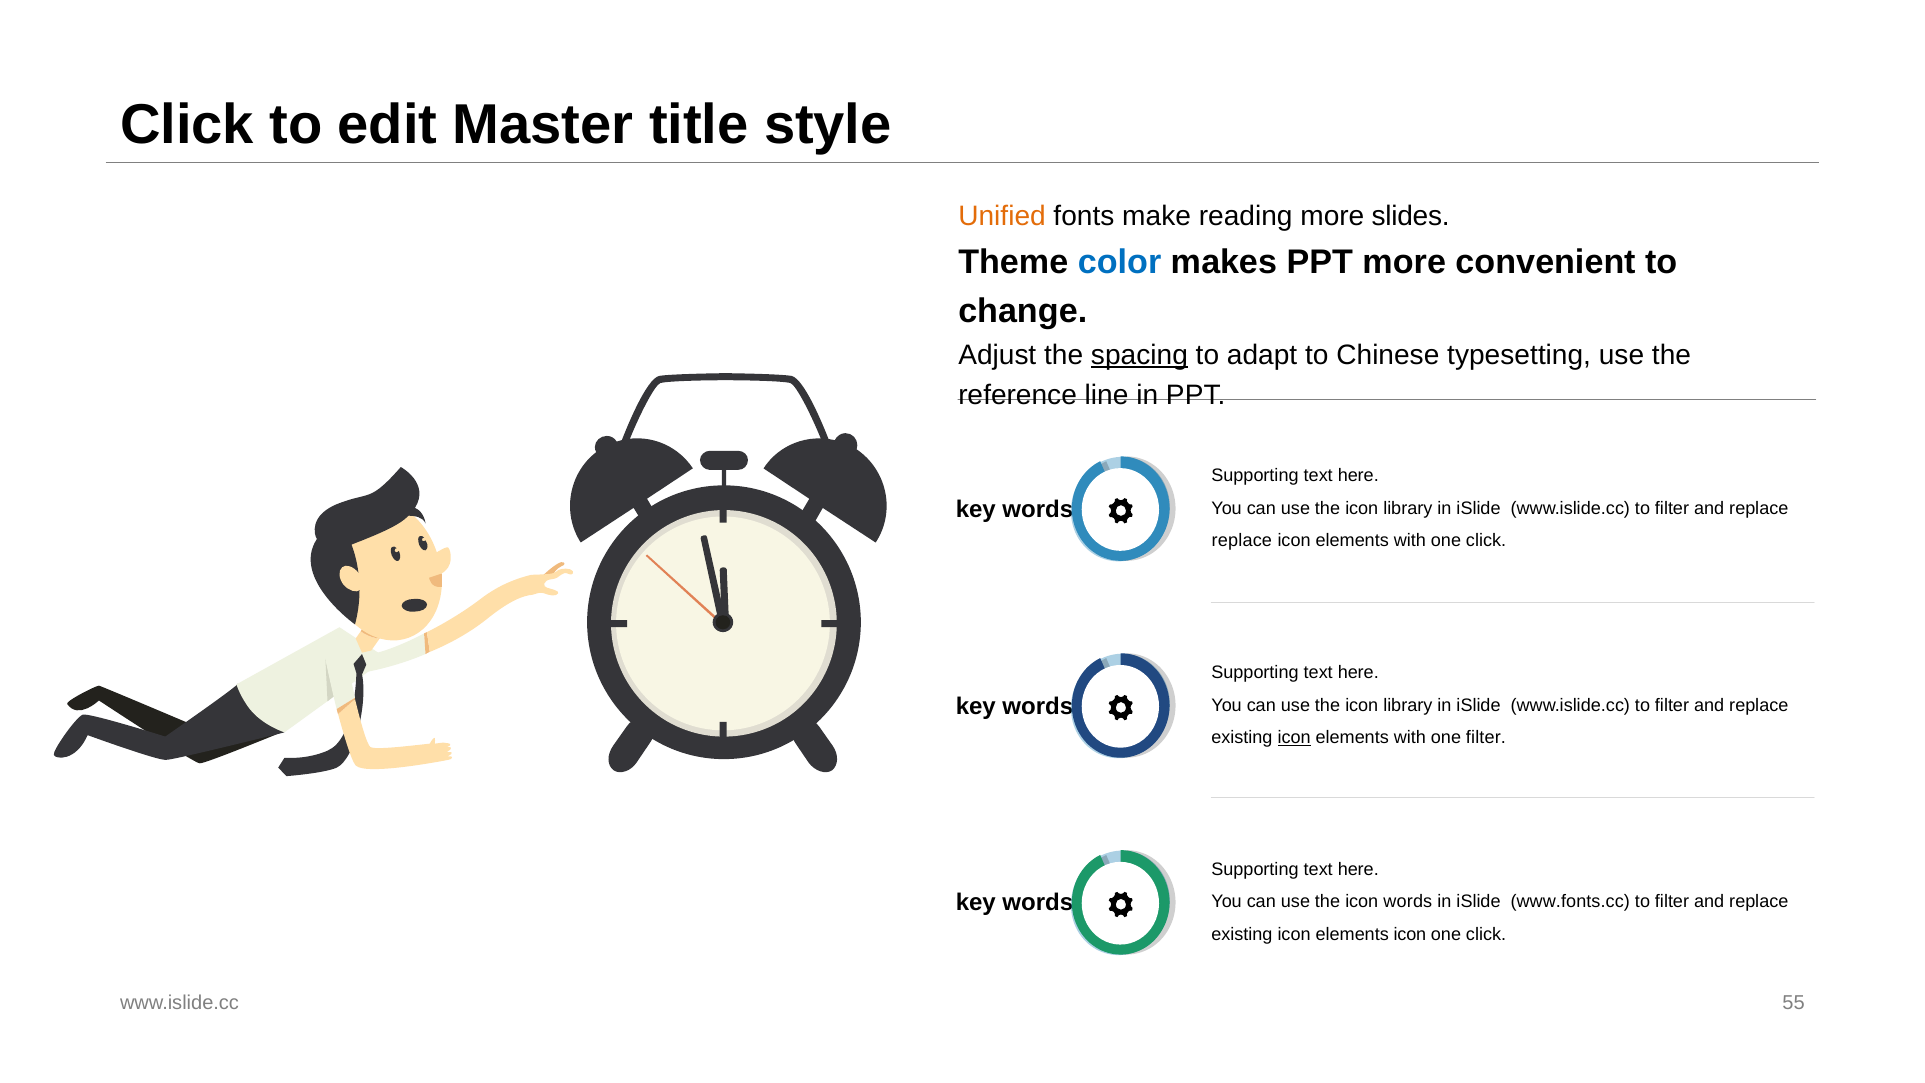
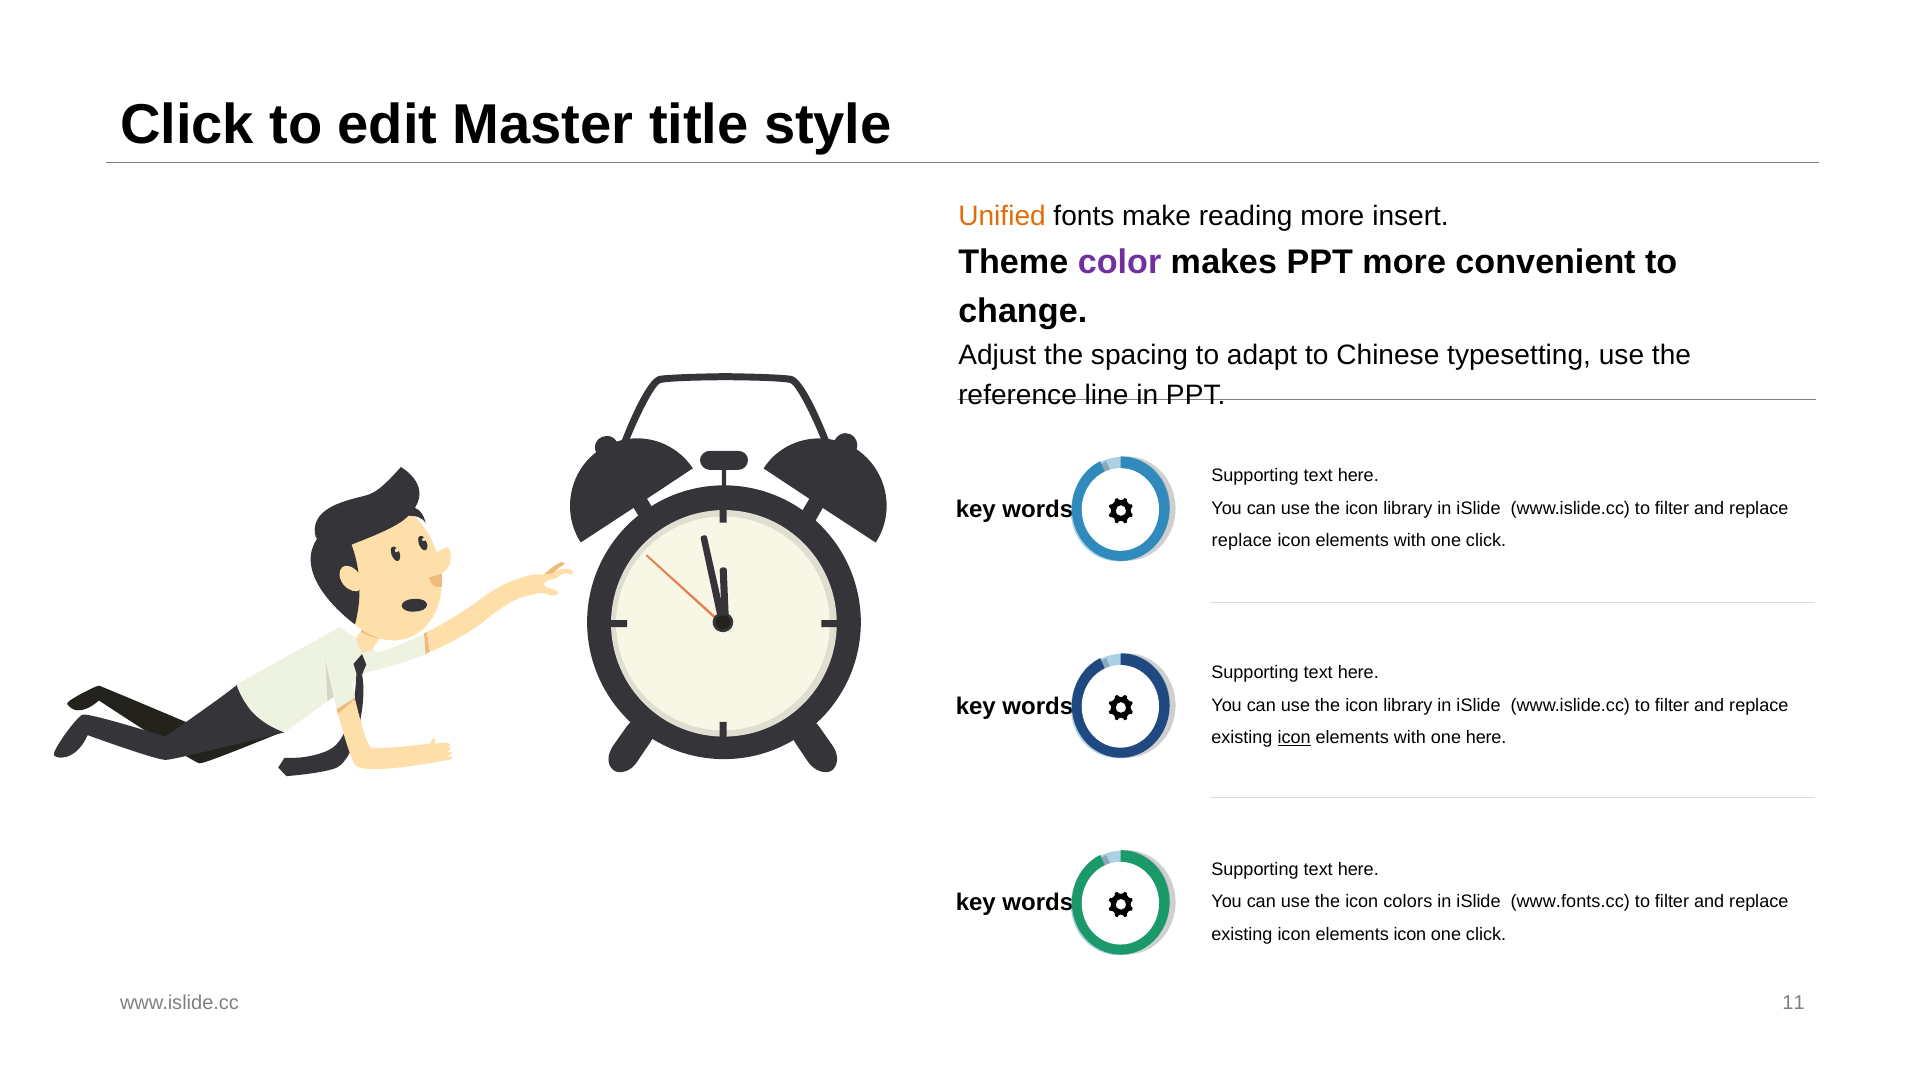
slides: slides -> insert (1411, 216)
color colour: blue -> purple (1120, 262)
spacing underline: present -> none (1139, 355)
one filter: filter -> here (1486, 738)
icon words: words -> colors (1408, 902)
55: 55 -> 11 (1794, 1003)
